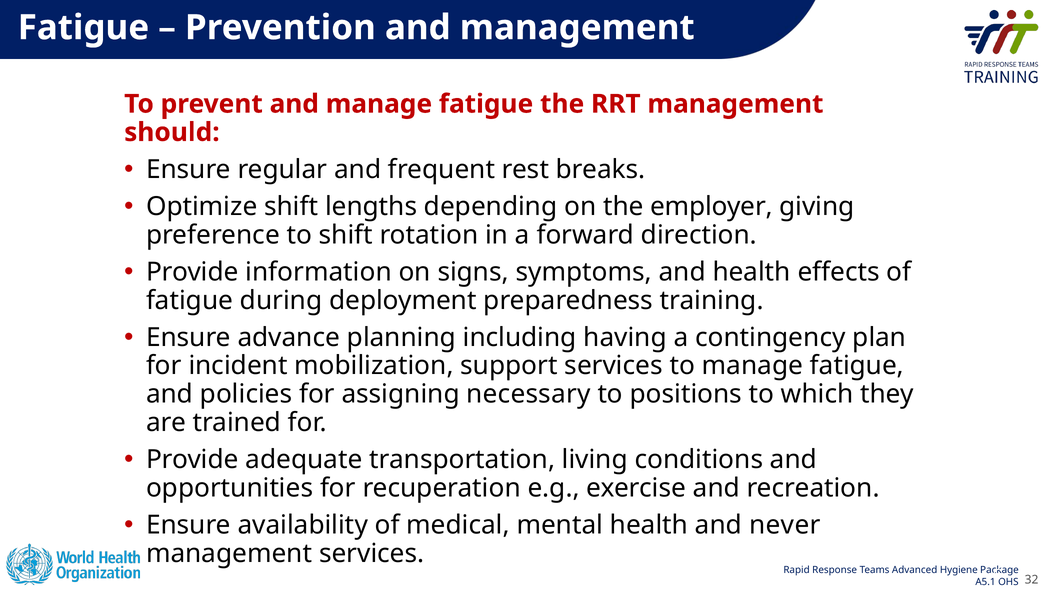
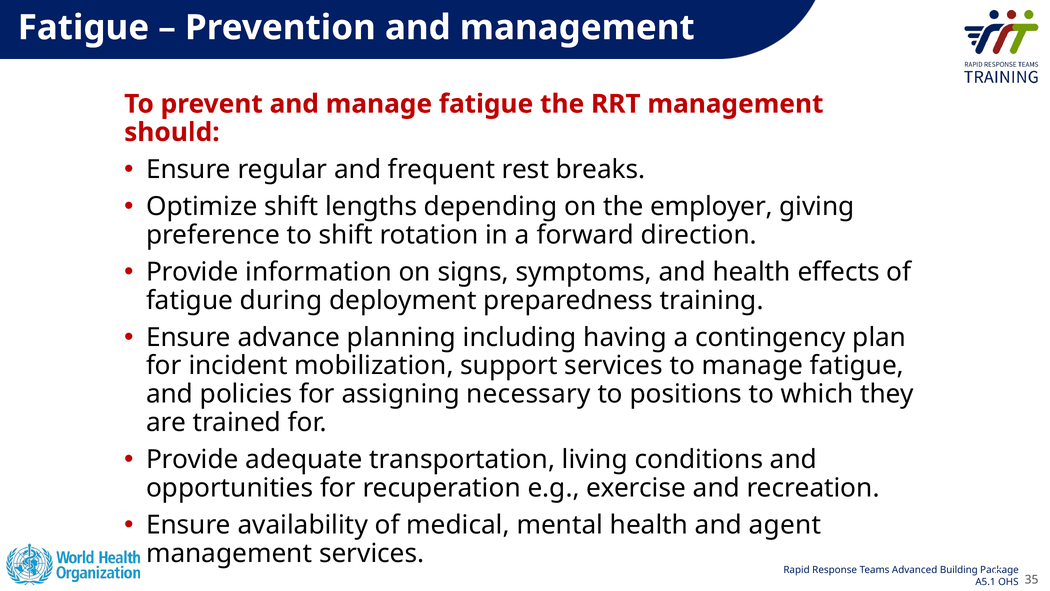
never: never -> agent (785, 525)
Hygiene: Hygiene -> Building (959, 569)
32: 32 -> 35 (1032, 579)
